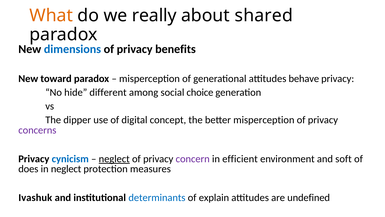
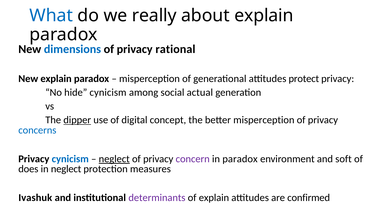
What colour: orange -> blue (51, 15)
about shared: shared -> explain (264, 15)
benefits: benefits -> rational (175, 49)
New toward: toward -> explain (56, 79)
behave: behave -> protect (304, 79)
hide different: different -> cynicism (108, 92)
choice: choice -> actual (200, 92)
dipper underline: none -> present (77, 120)
concerns colour: purple -> blue (37, 130)
in efficient: efficient -> paradox (240, 159)
determinants colour: blue -> purple (157, 197)
undefined: undefined -> confirmed (309, 197)
